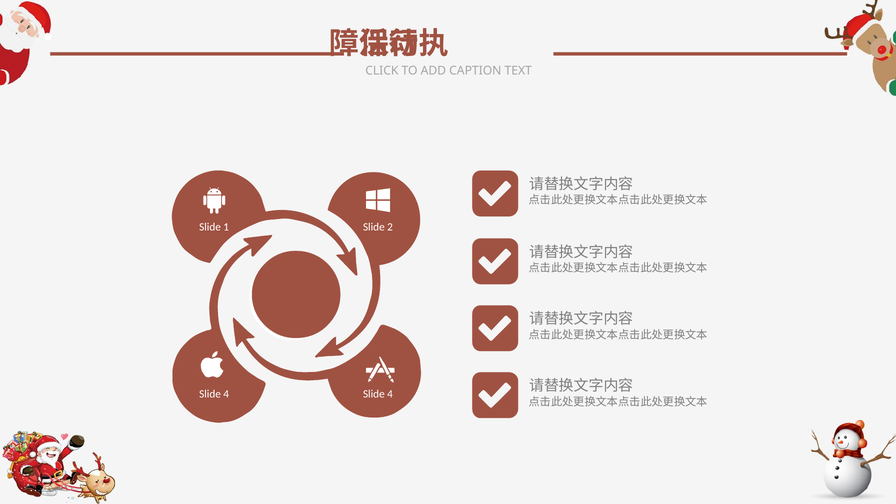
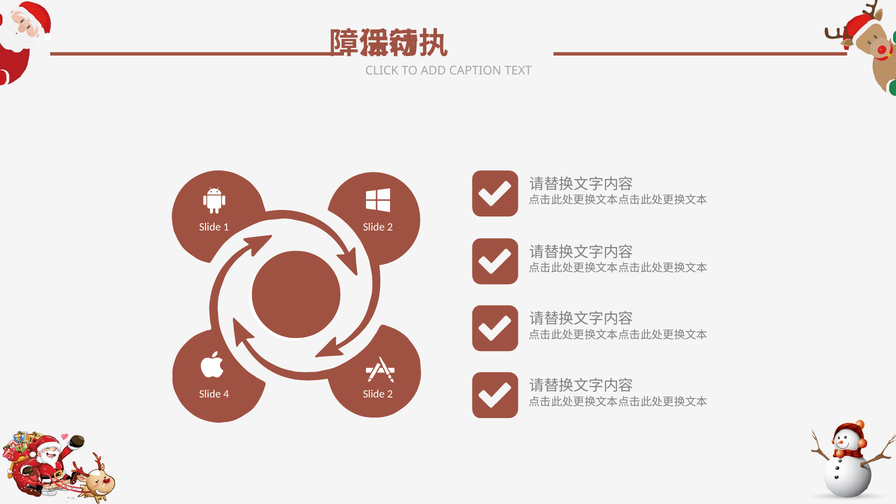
4 Slide 4: 4 -> 2 (390, 394)
